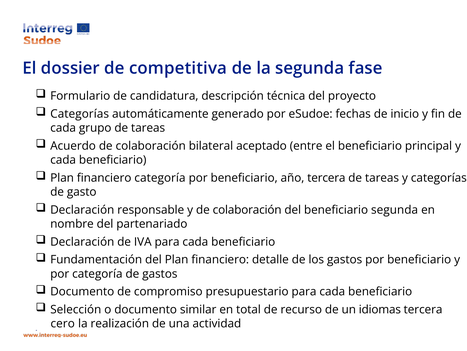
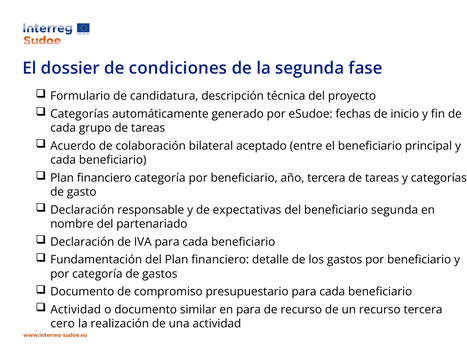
competitiva: competitiva -> condiciones (178, 68)
y de colaboración: colaboración -> expectativas (247, 209)
Selección: Selección -> Actividad (76, 309)
en total: total -> para (248, 309)
un idiomas: idiomas -> recurso (380, 309)
